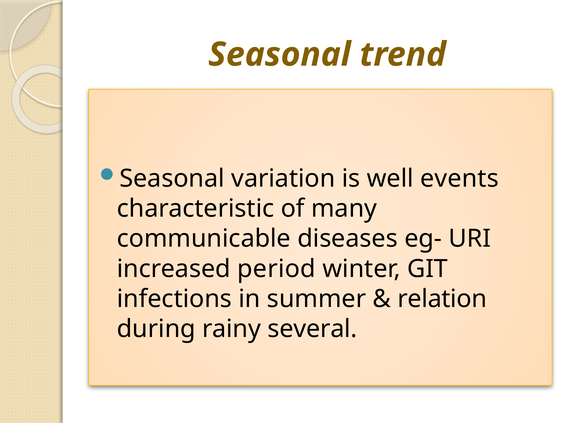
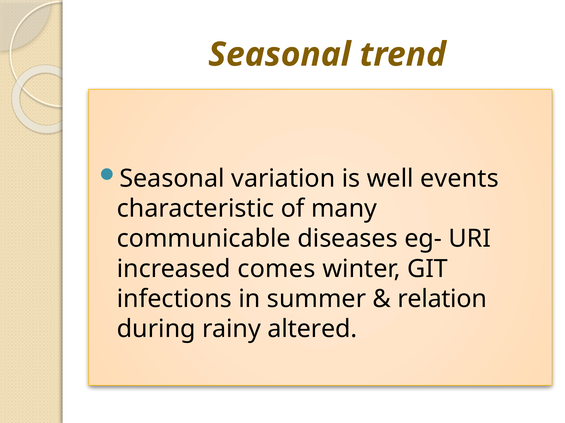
period: period -> comes (276, 269)
several: several -> altered (312, 329)
